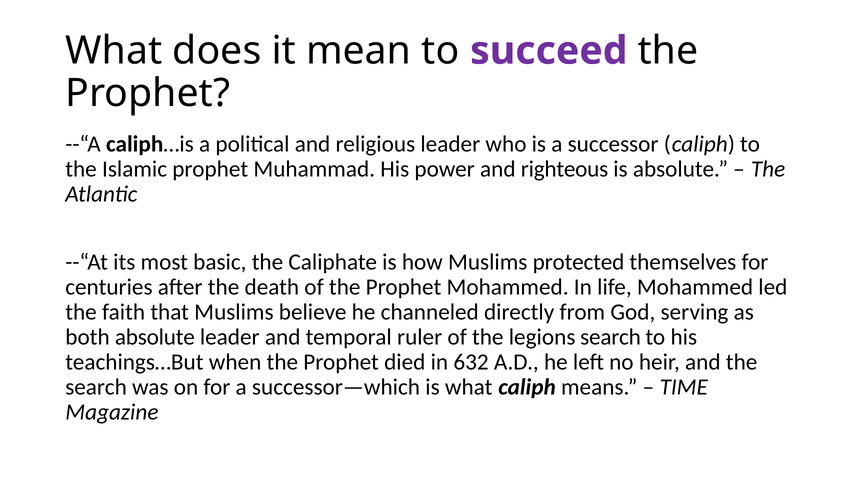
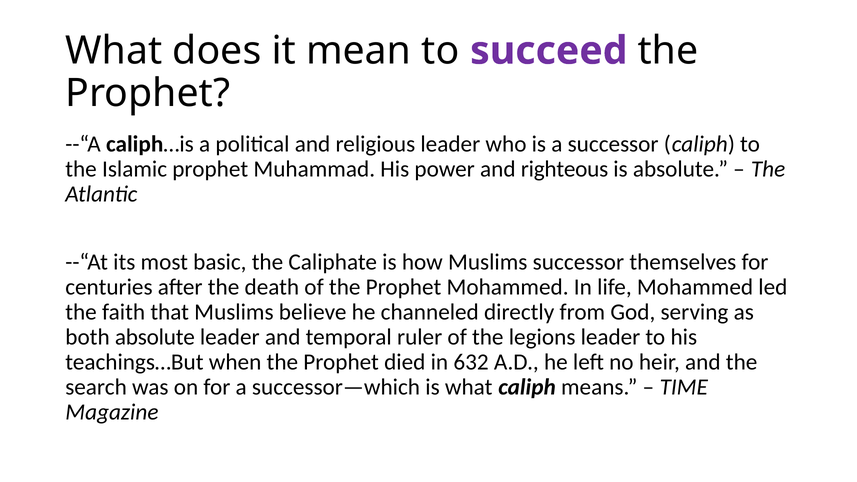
Muslims protected: protected -> successor (578, 262)
legions search: search -> leader (610, 337)
